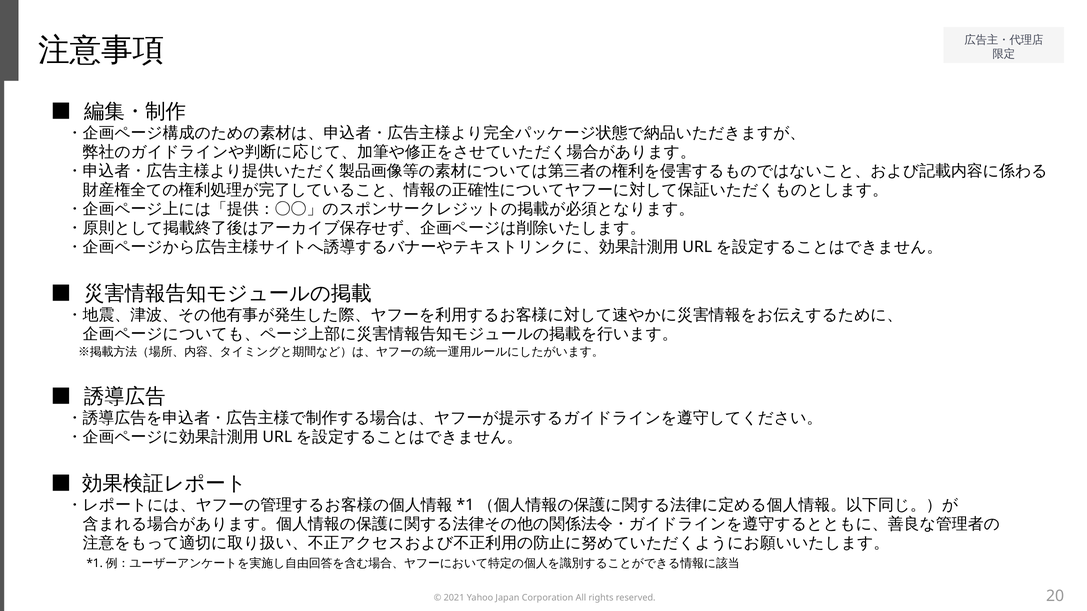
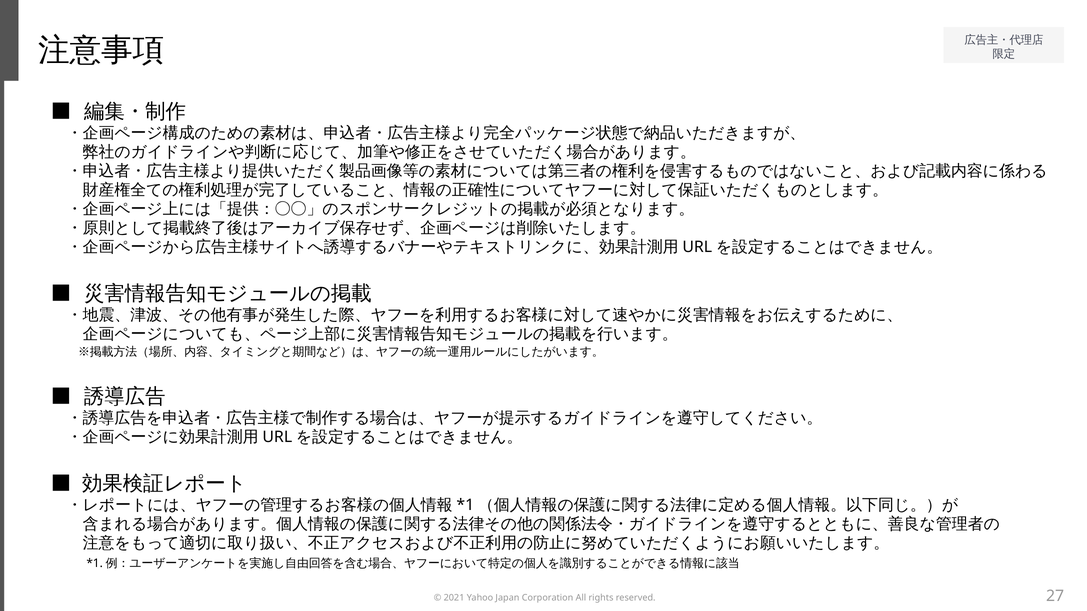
20: 20 -> 27 (1055, 596)
